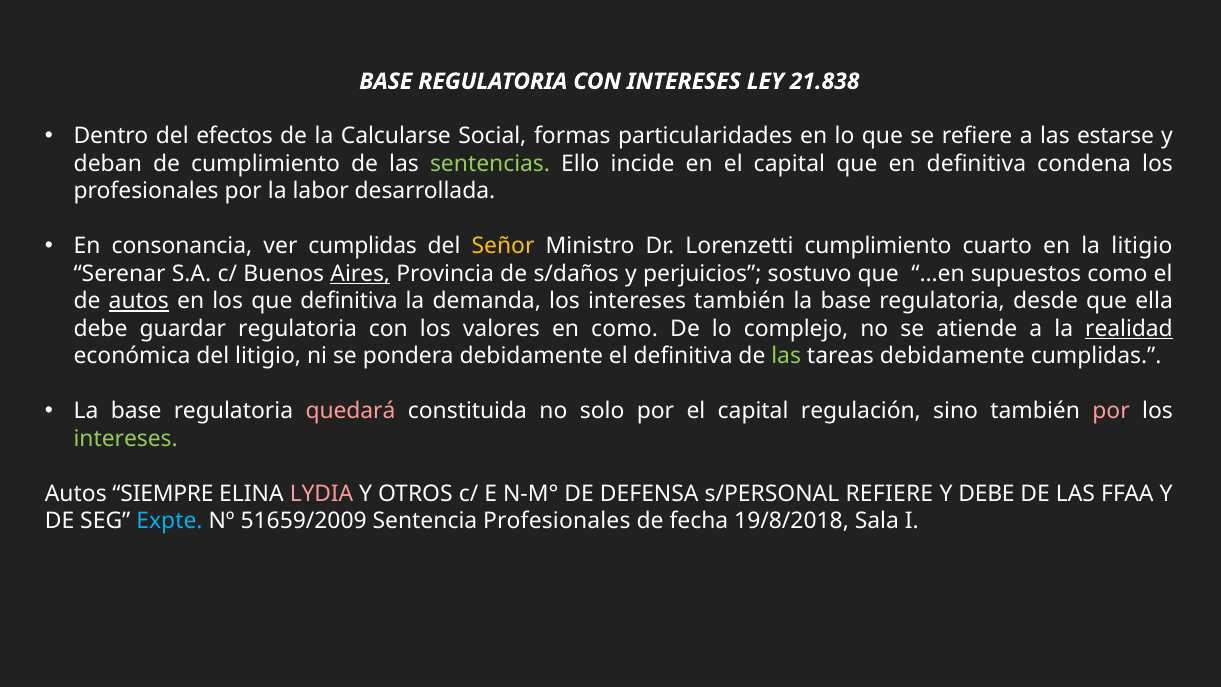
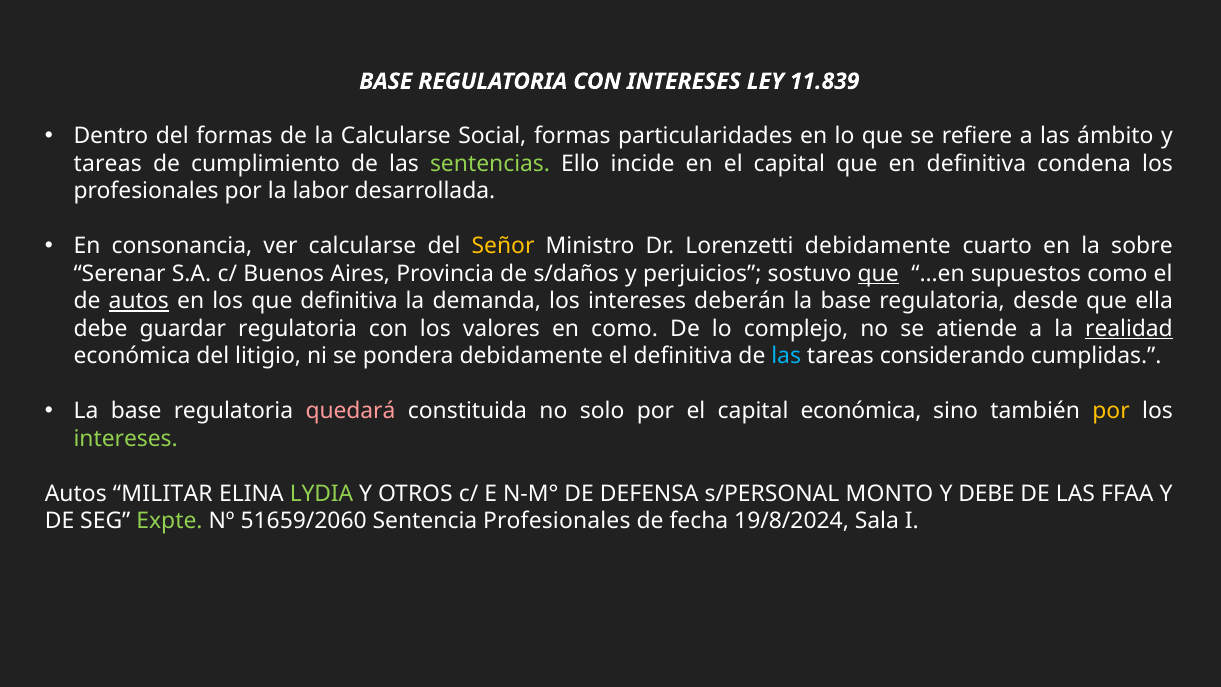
21.838: 21.838 -> 11.839 (825, 81)
del efectos: efectos -> formas (234, 136)
estarse: estarse -> ámbito (1115, 136)
deban: deban -> tareas (108, 164)
ver cumplidas: cumplidas -> calcularse (363, 246)
Lorenzetti cumplimiento: cumplimiento -> debidamente (878, 246)
la litigio: litigio -> sobre (1142, 246)
Aires underline: present -> none (360, 274)
que underline: none -> present (878, 274)
intereses también: también -> deberán (740, 301)
las colour: light green -> light blue (786, 356)
tareas debidamente: debidamente -> considerando (952, 356)
capital regulación: regulación -> económica (861, 411)
por colour: pink -> yellow (1111, 411)
SIEMPRE: SIEMPRE -> MILITAR (163, 493)
LYDIA colour: pink -> light green (322, 493)
s/PERSONAL REFIERE: REFIERE -> MONTO (889, 493)
Expte colour: light blue -> light green (170, 521)
51659/2009: 51659/2009 -> 51659/2060 (304, 521)
19/8/2018: 19/8/2018 -> 19/8/2024 (792, 521)
